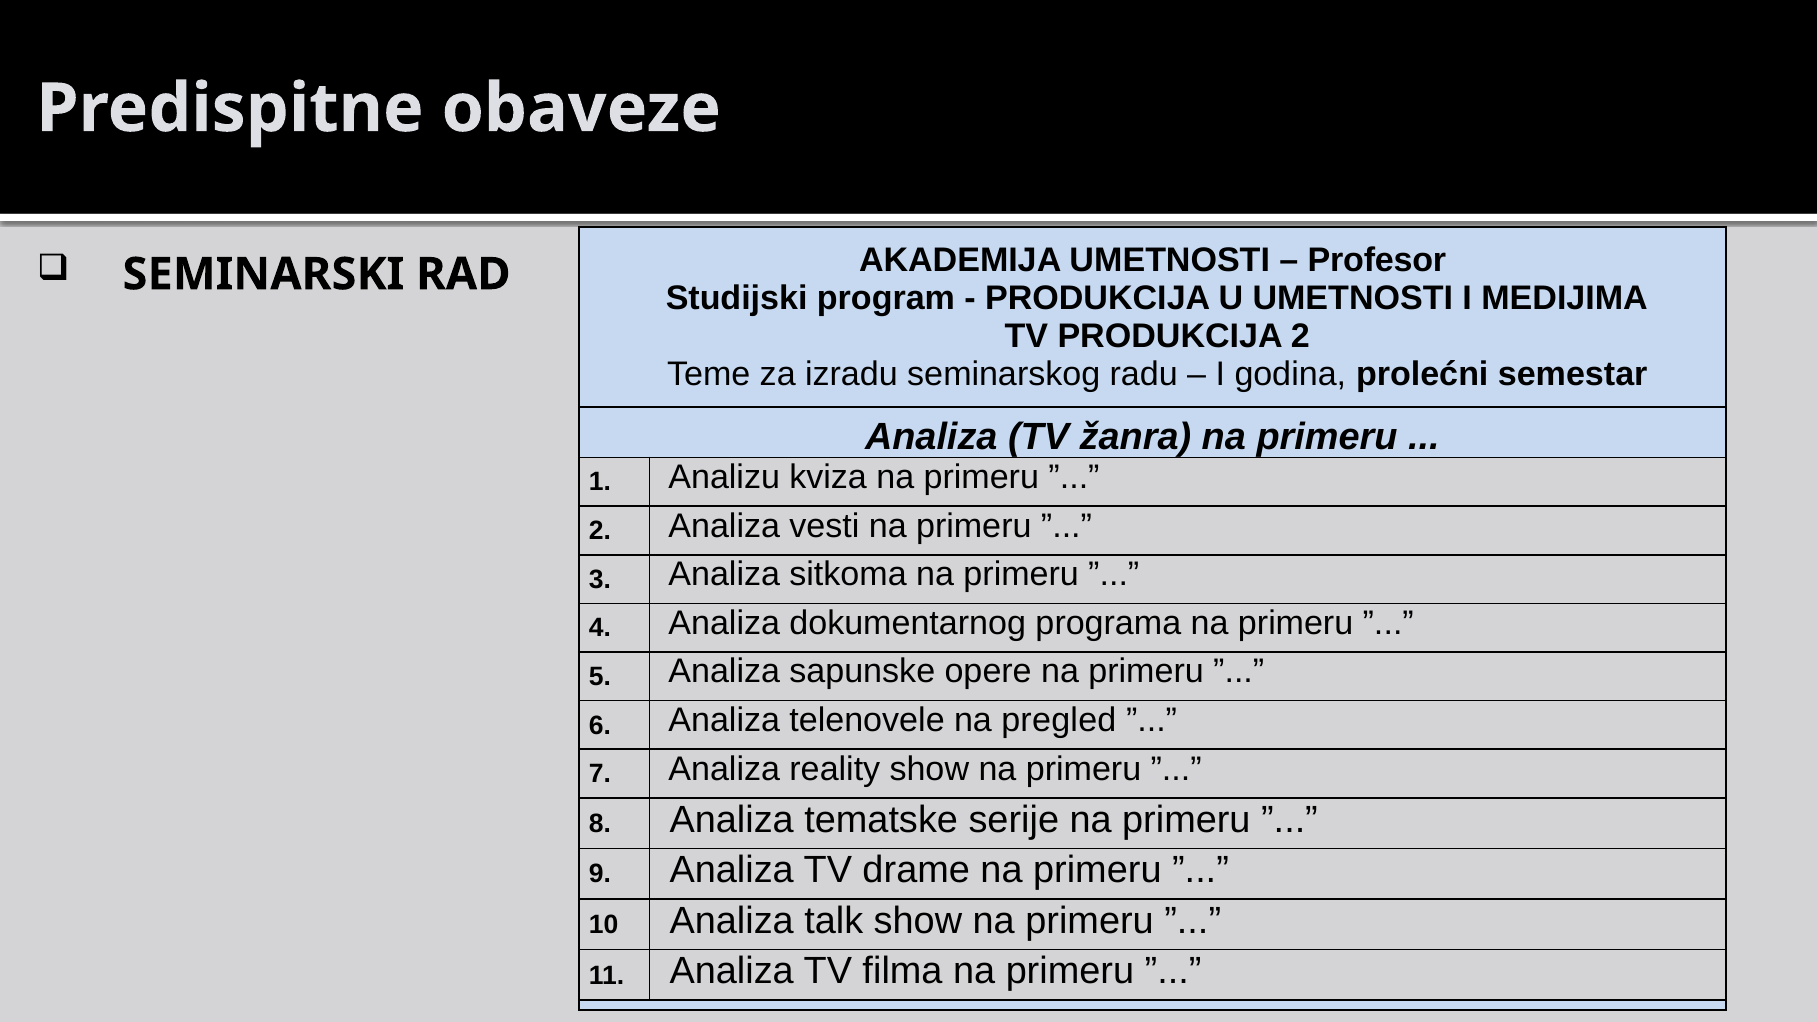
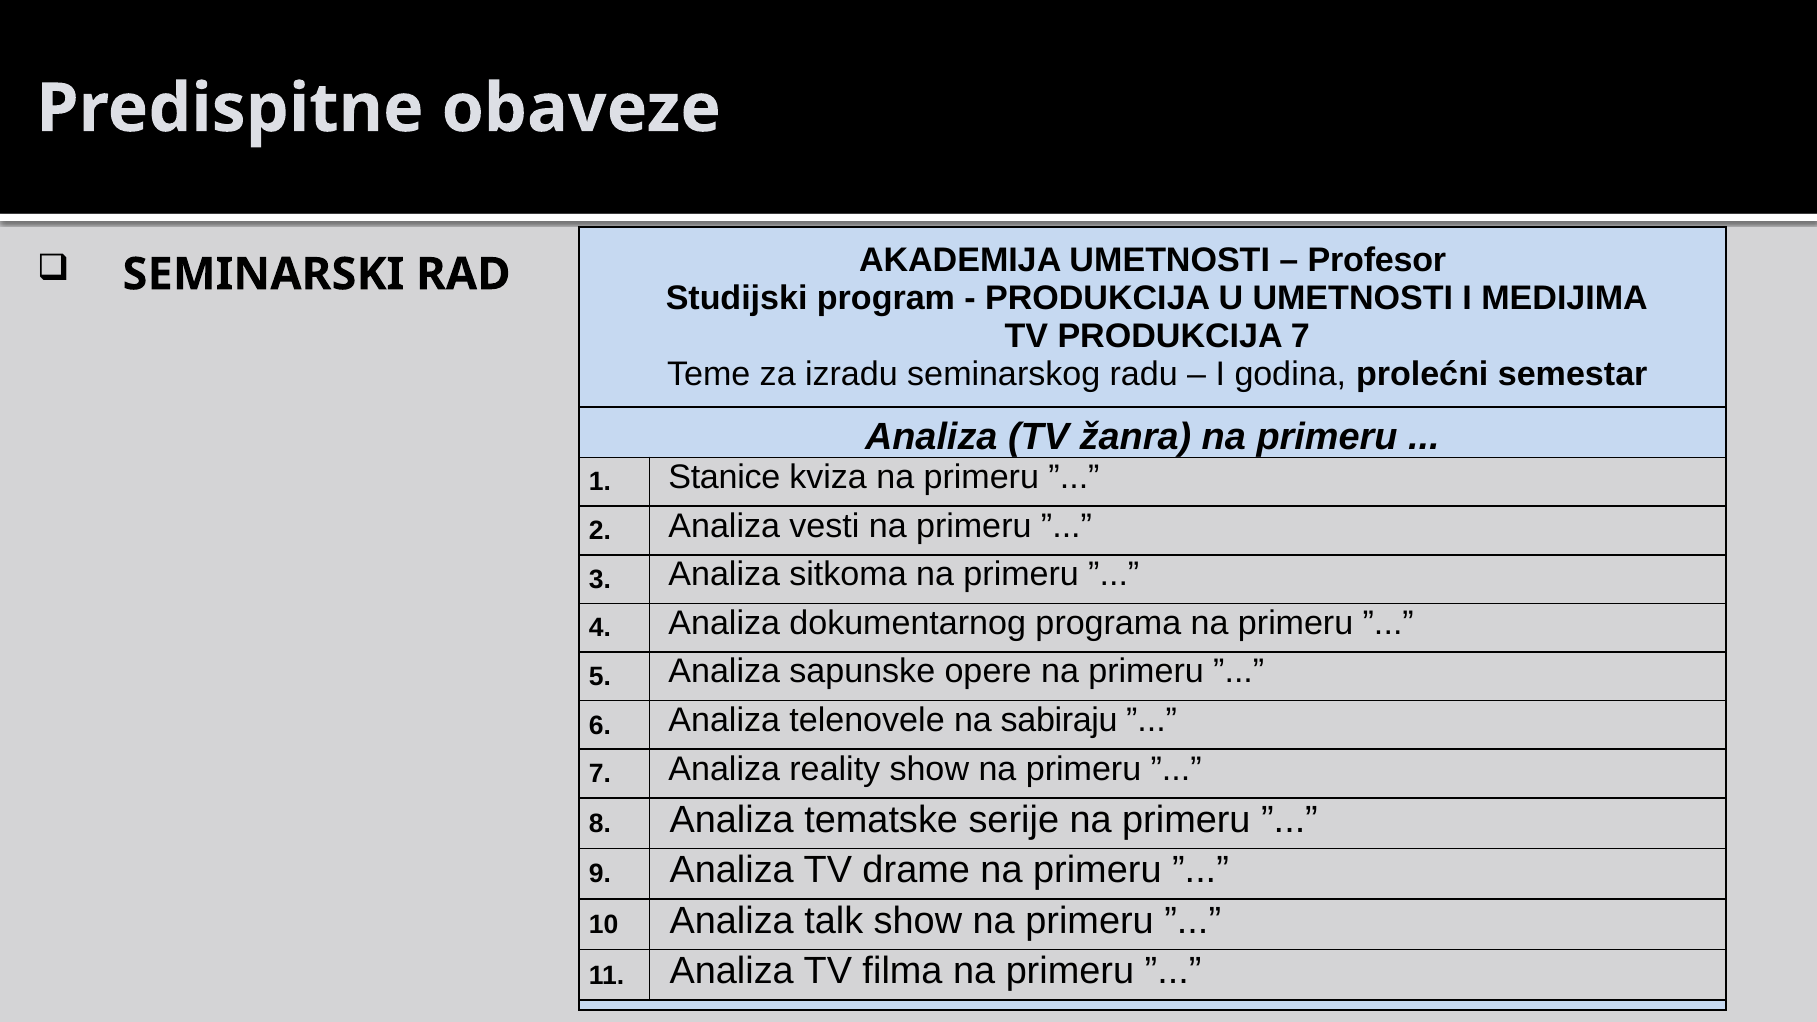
PRODUKCIJA 2: 2 -> 7 (1300, 337)
Analizu: Analizu -> Stanice (724, 477)
pregled: pregled -> sabiraju (1059, 720)
